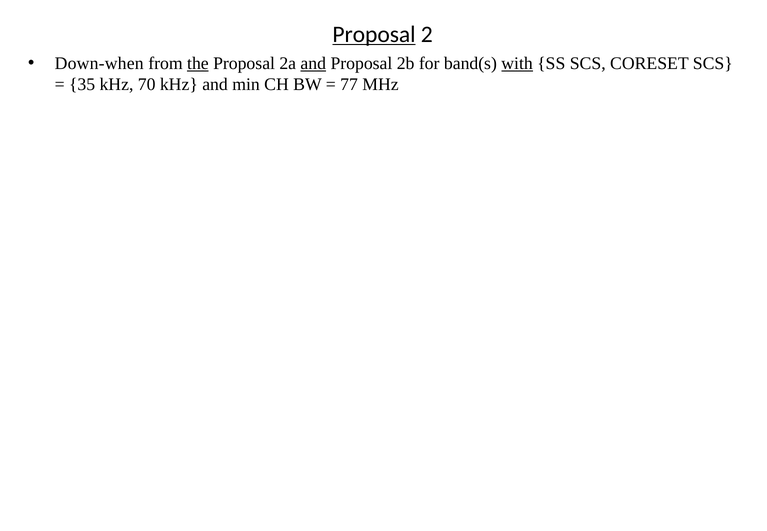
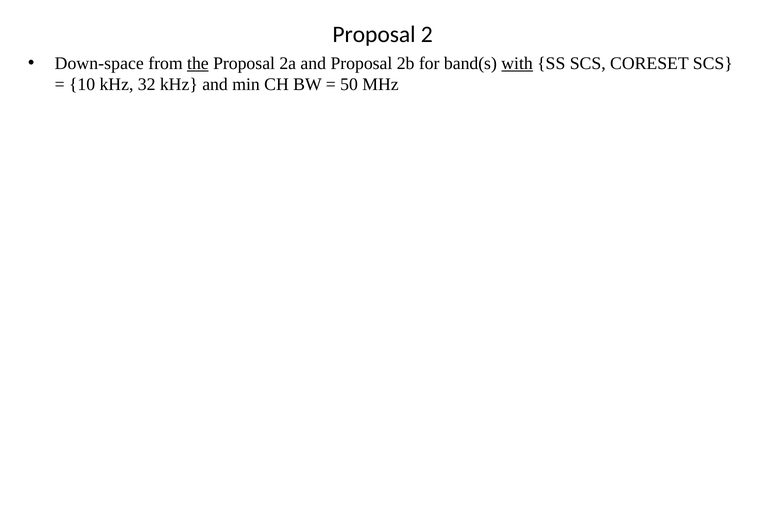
Proposal underline: present -> none (374, 34)
Down-when: Down-when -> Down-space (99, 63)
and underline: present -> none (313, 63)
35: 35 -> 10 (82, 85)
70: 70 -> 32 (147, 85)
77: 77 -> 50 (349, 85)
